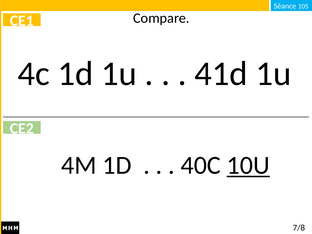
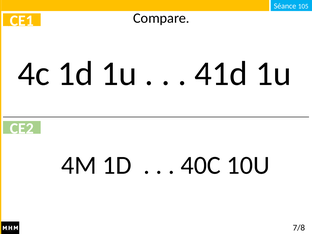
10U underline: present -> none (248, 165)
